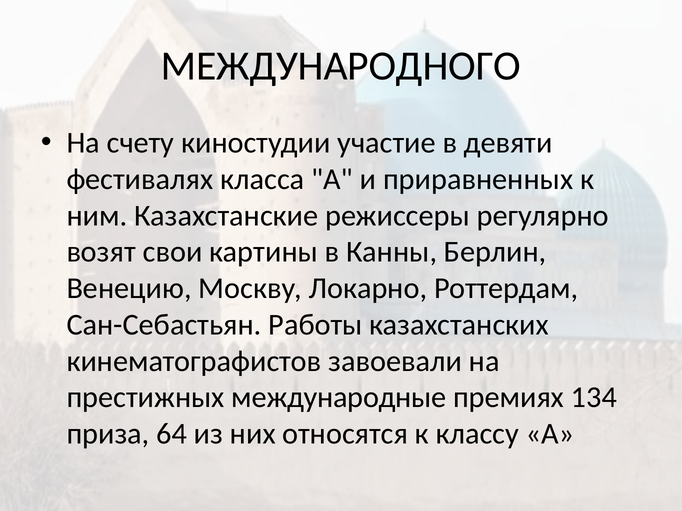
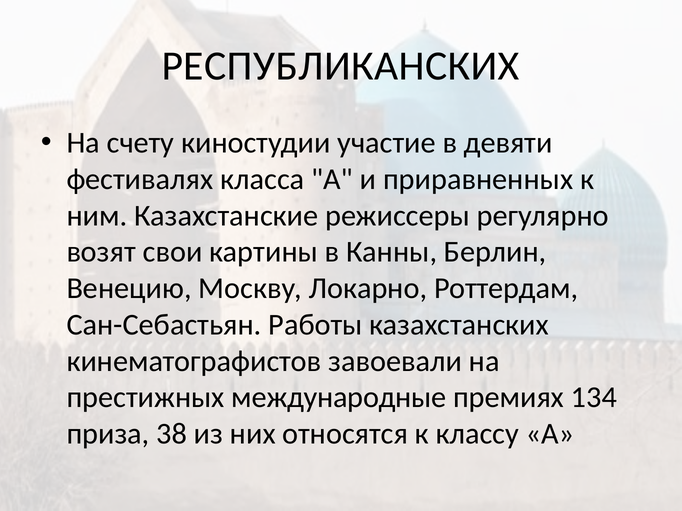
МЕЖДУНАРОДНОГО: МЕЖДУНАРОДНОГО -> РЕСПУБЛИКАНСКИХ (341, 66)
64: 64 -> 38 (172, 434)
